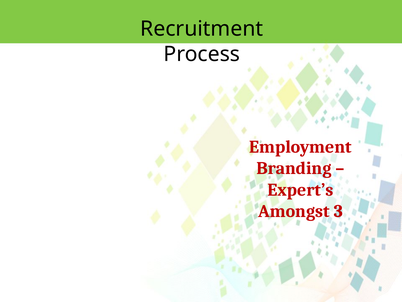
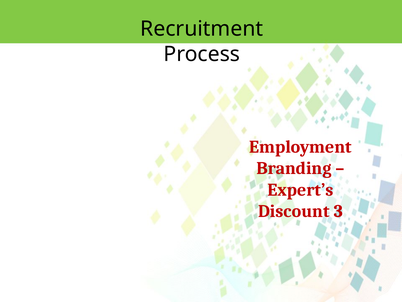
Amongst: Amongst -> Discount (294, 211)
